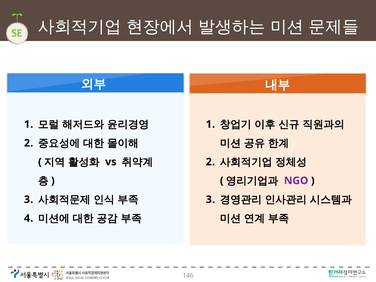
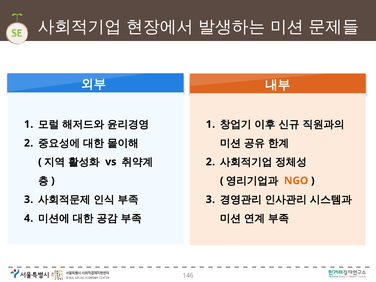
NGO colour: purple -> orange (296, 181)
